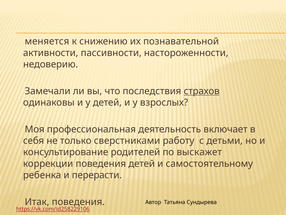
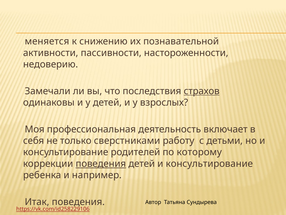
выскажет: выскажет -> которому (199, 152)
поведения underline: none -> present (101, 163)
детей и самостоятельному: самостоятельному -> консультирование (209, 163)
перерасти: перерасти -> например (97, 175)
